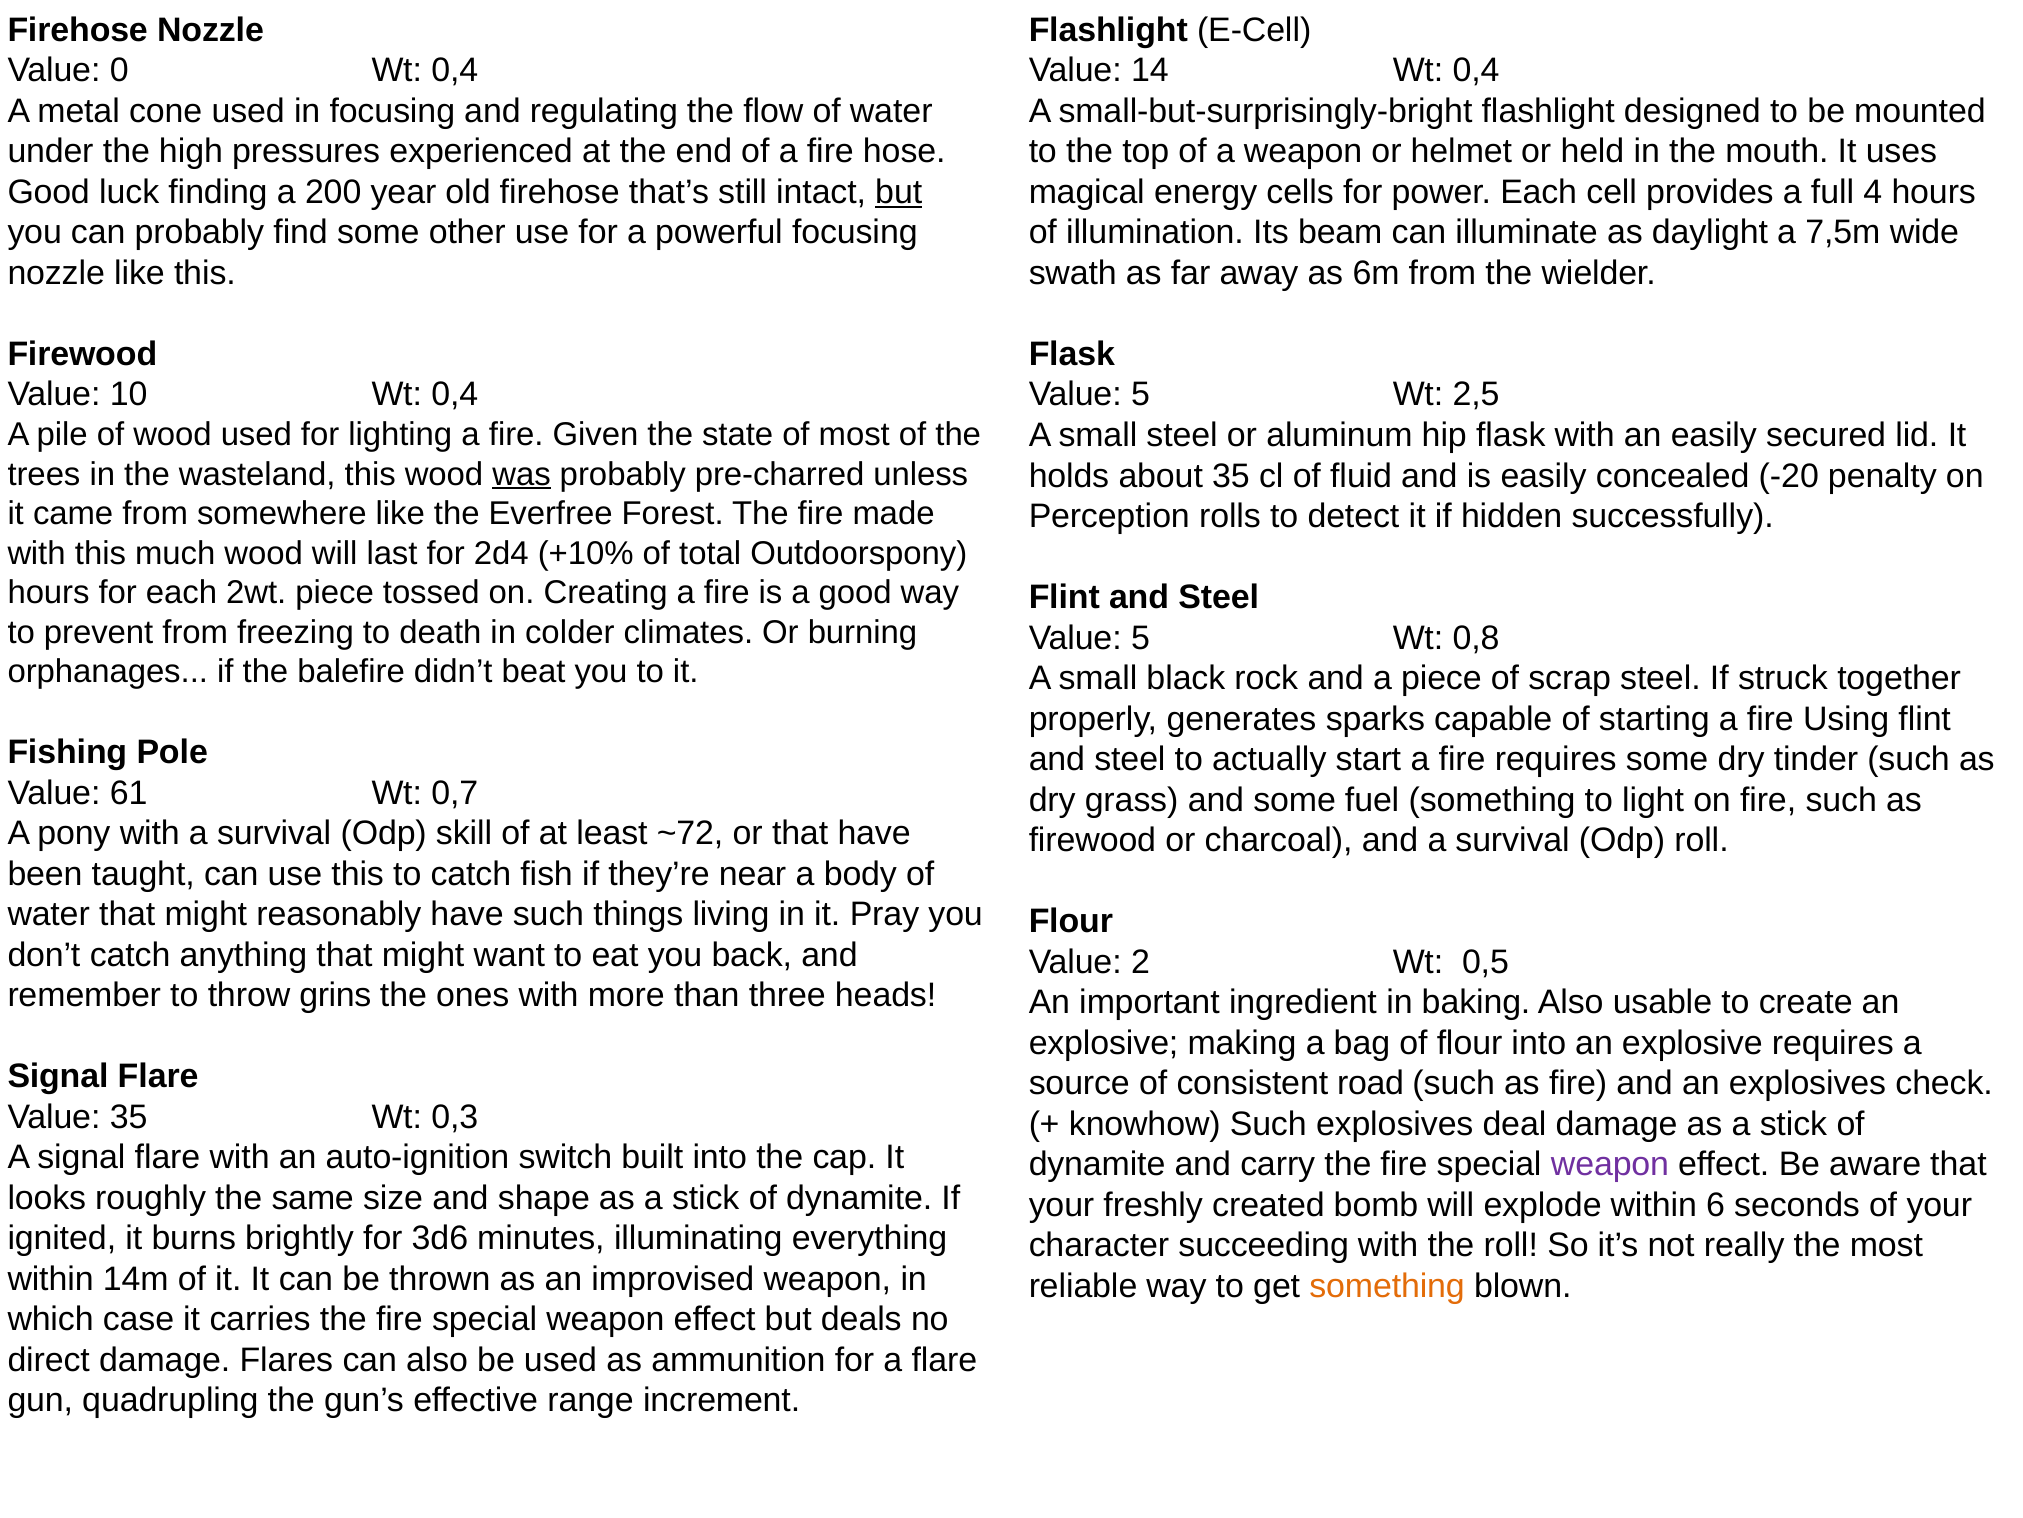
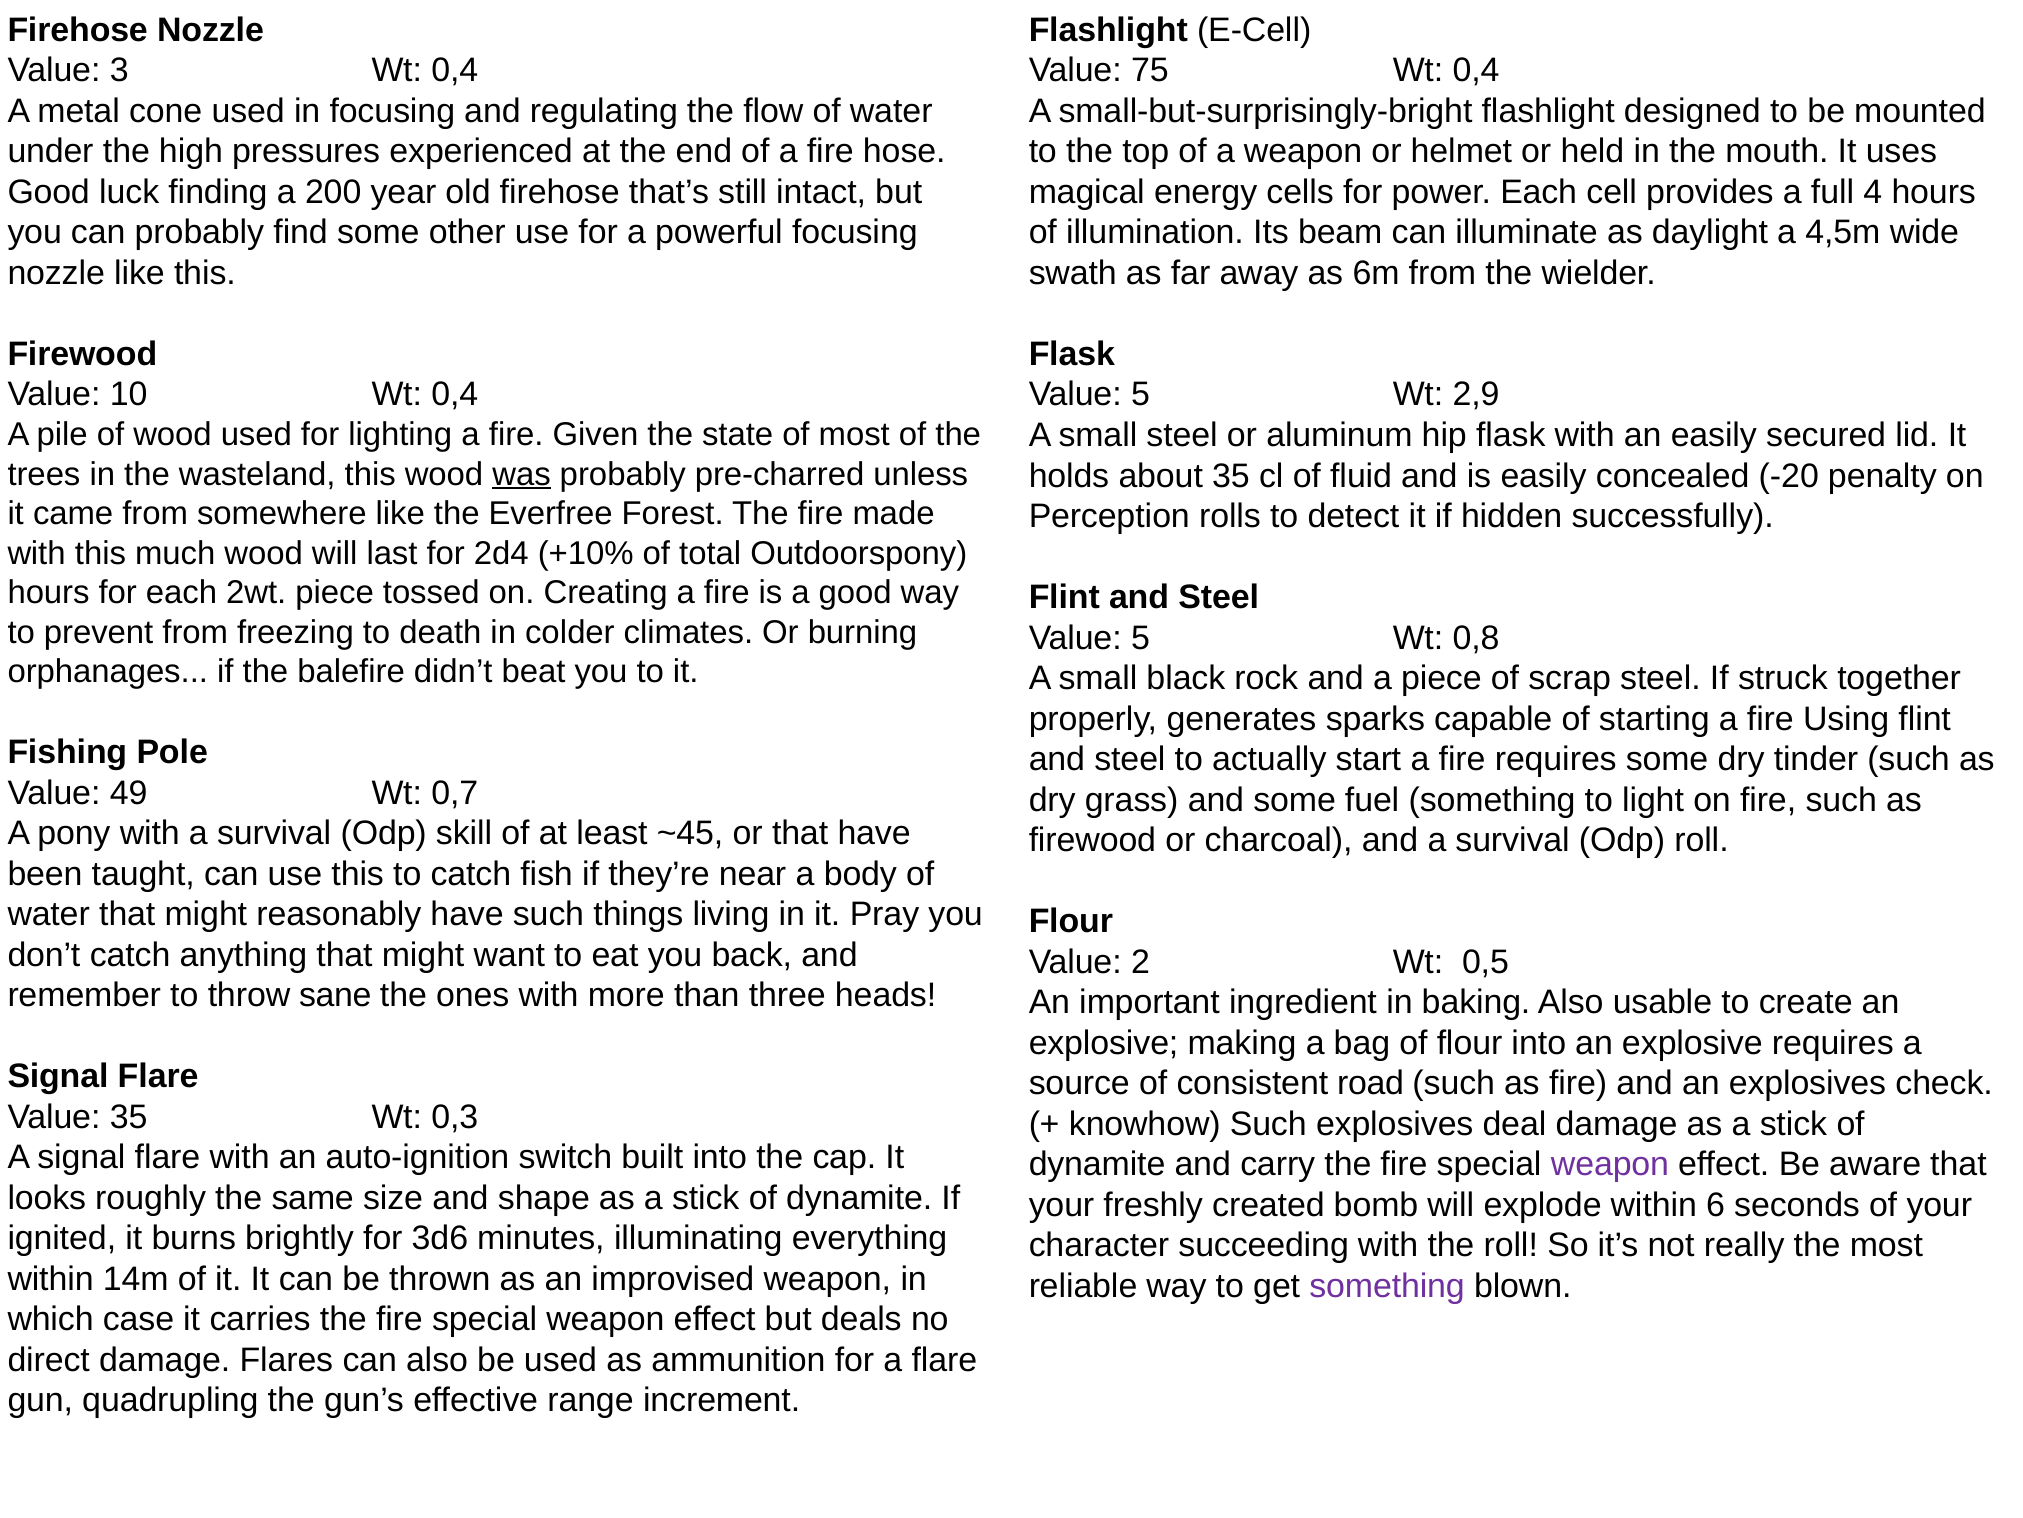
0: 0 -> 3 (119, 71)
14: 14 -> 75 (1150, 71)
but underline: present -> none (899, 192)
7,5m: 7,5m -> 4,5m (1843, 233)
2,5: 2,5 -> 2,9 (1476, 395)
61: 61 -> 49 (129, 793)
~72: ~72 -> ~45 (690, 833)
grins: grins -> sane (335, 995)
something colour: orange -> purple (1387, 1286)
